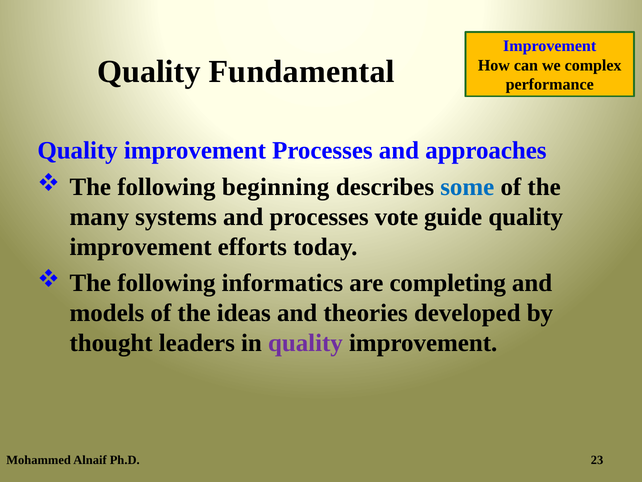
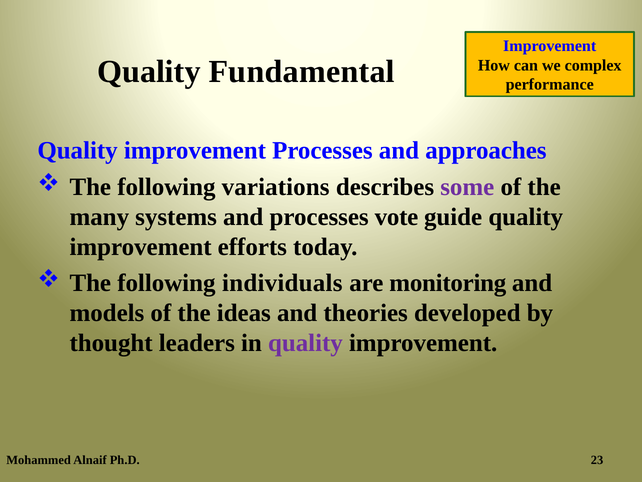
beginning: beginning -> variations (276, 187)
some colour: blue -> purple (467, 187)
informatics: informatics -> individuals (282, 283)
completing: completing -> monitoring (448, 283)
